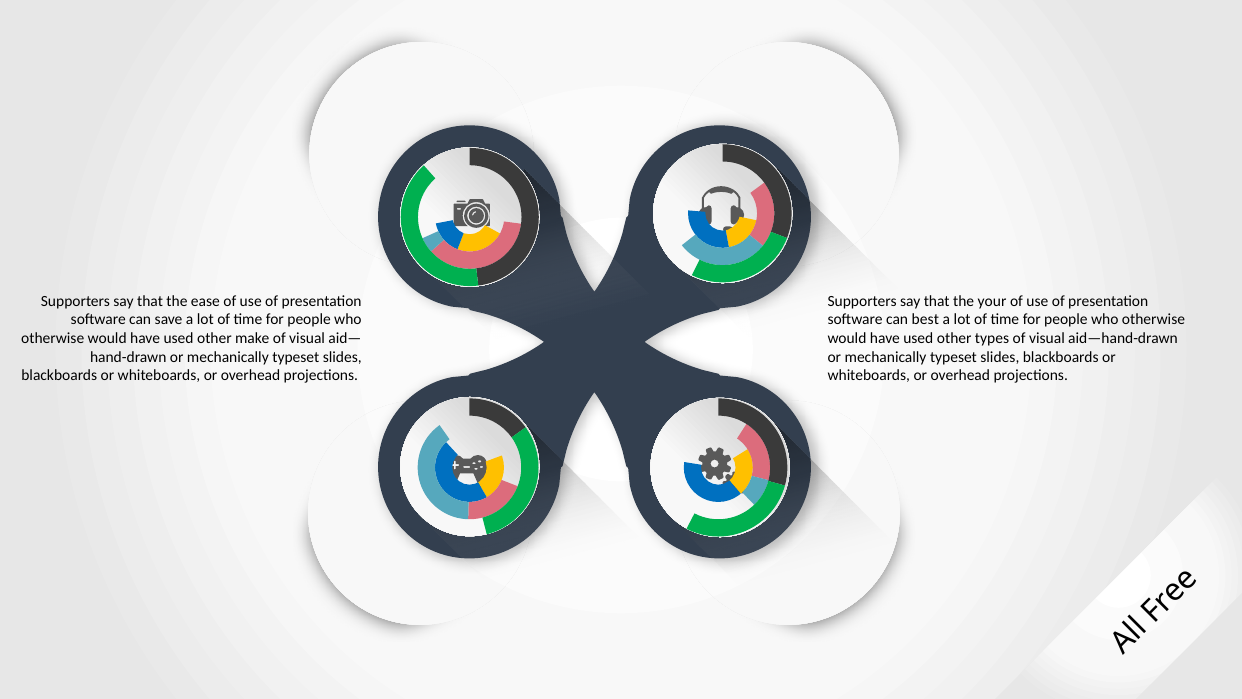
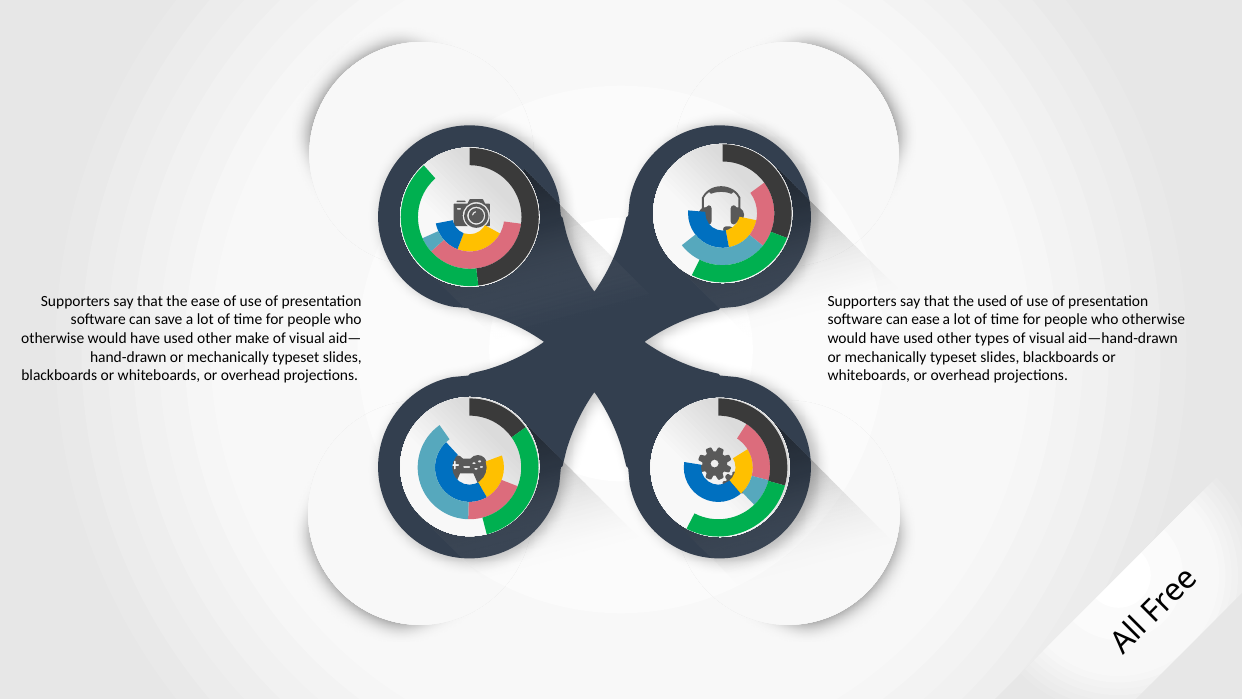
the your: your -> used (992, 301)
can best: best -> ease (926, 320)
